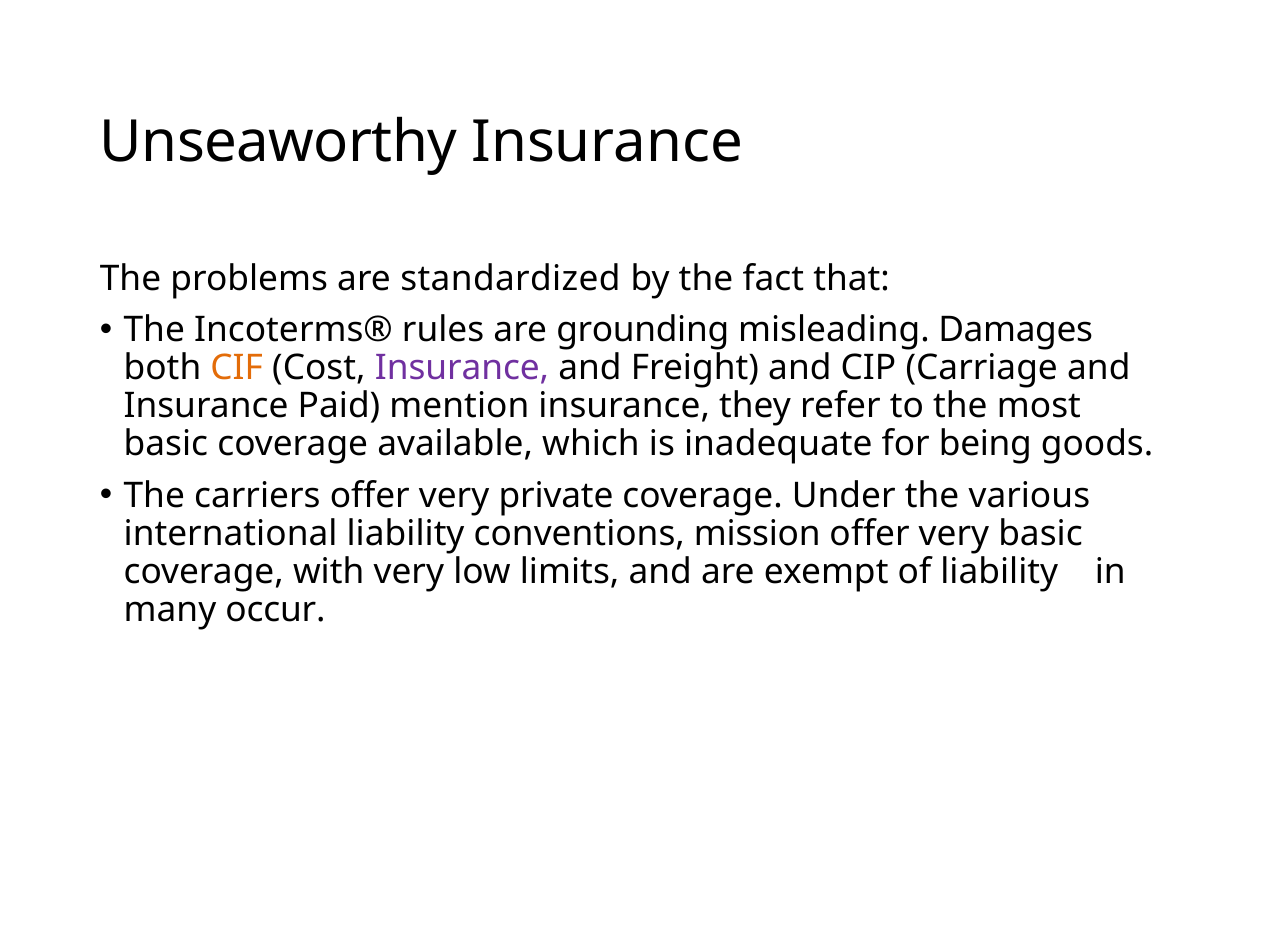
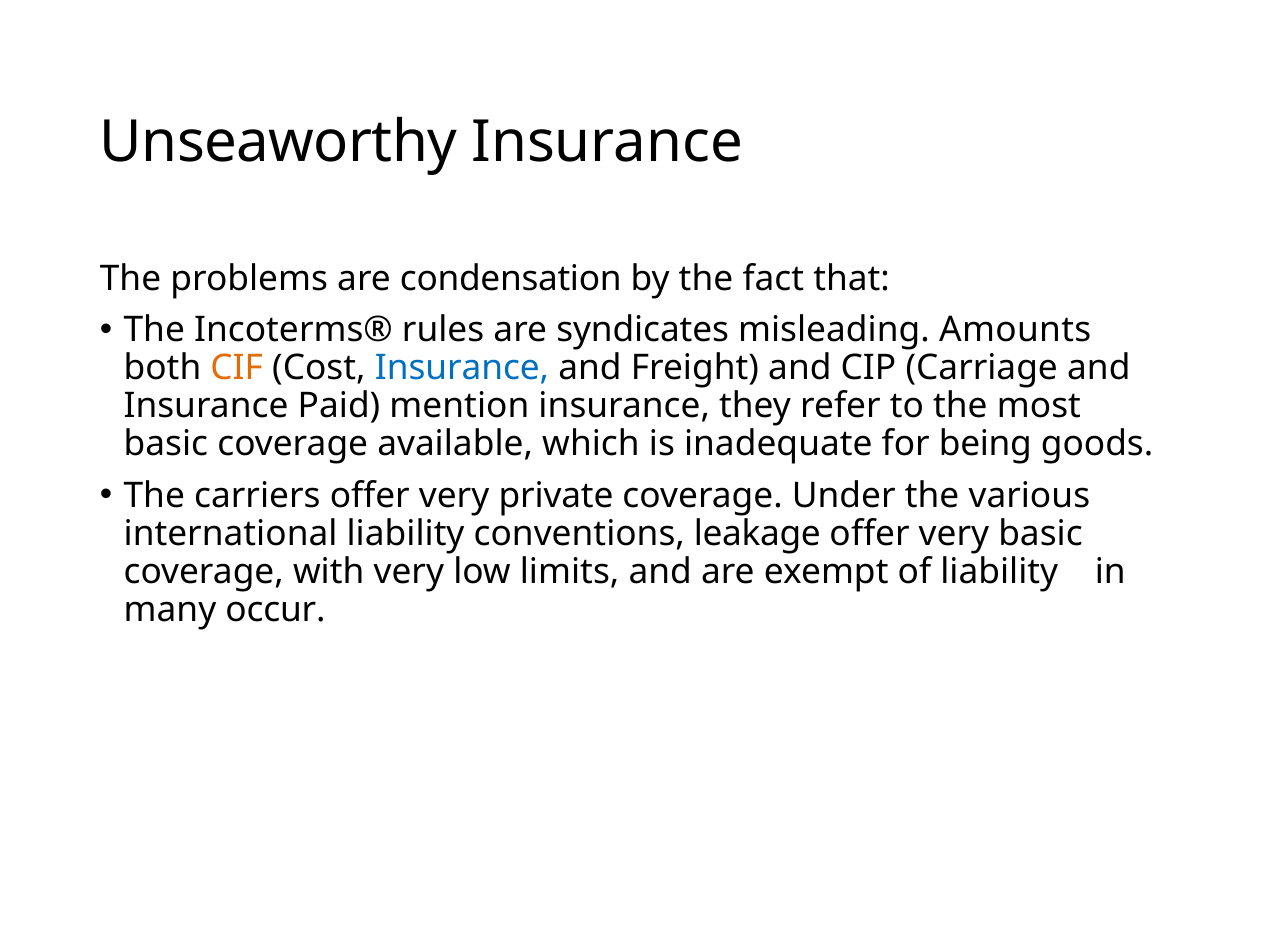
standardized: standardized -> condensation (511, 279)
grounding: grounding -> syndicates (643, 330)
Damages: Damages -> Amounts (1015, 330)
Insurance colour: purple -> blue (462, 368)
mission: mission -> leakage (757, 533)
